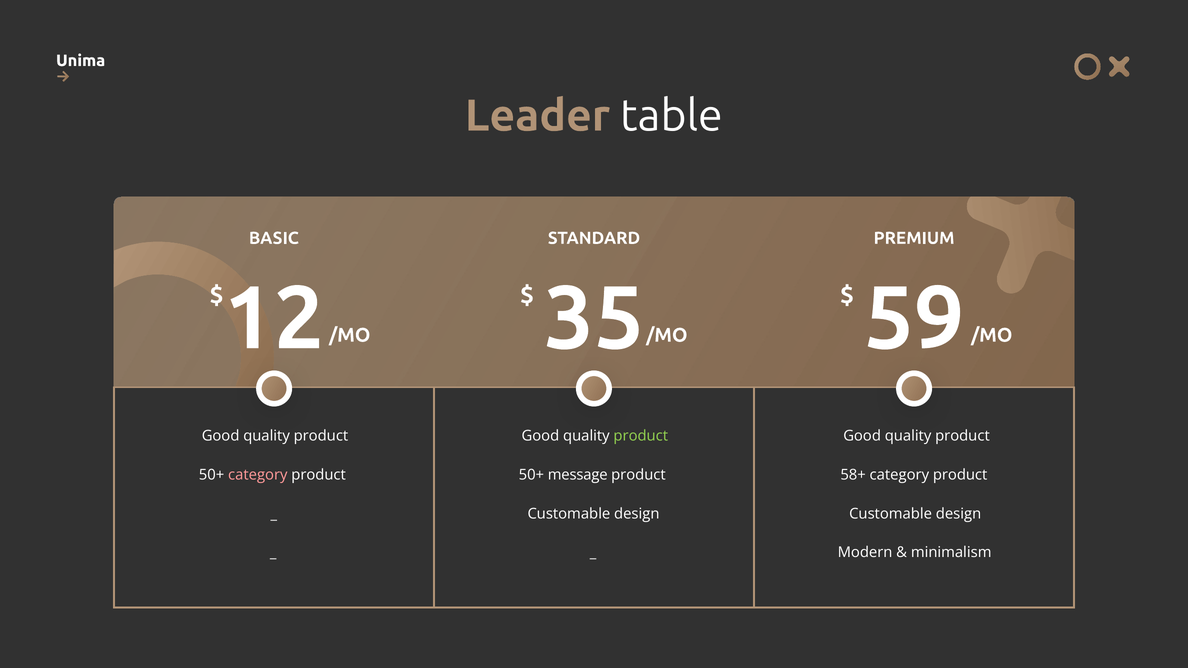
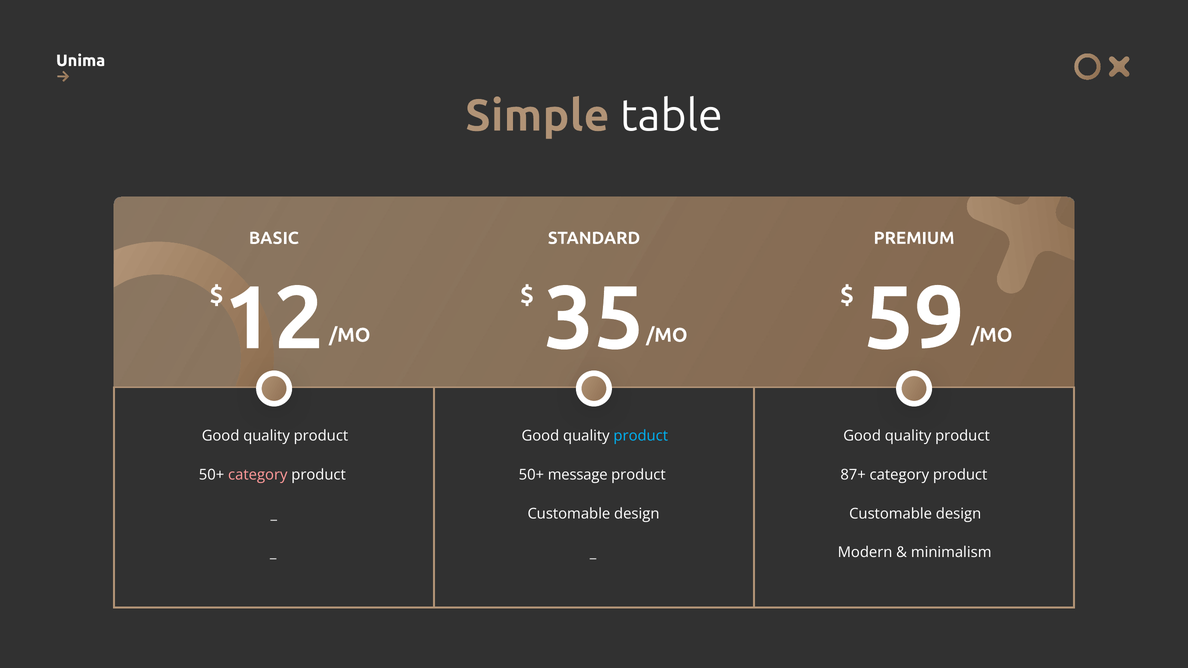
Leader: Leader -> Simple (537, 116)
product colour: light green -> light blue (641, 436)
58+: 58+ -> 87+ (853, 475)
